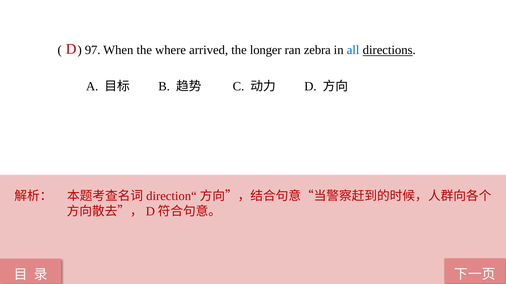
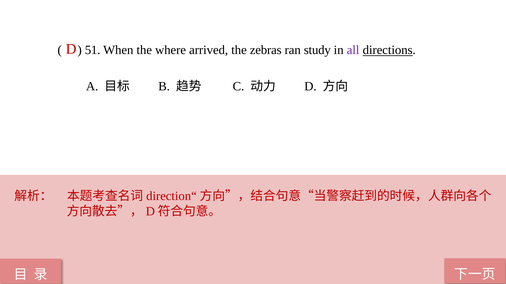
97: 97 -> 51 (93, 50)
longer: longer -> zebras (266, 50)
zebra: zebra -> study (317, 50)
all colour: blue -> purple (353, 50)
